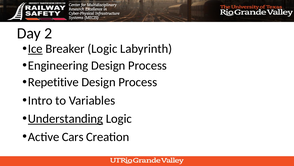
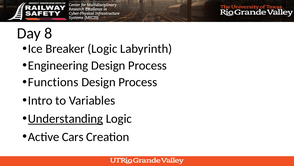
2: 2 -> 8 (48, 33)
Ice underline: present -> none (35, 49)
Repetitive: Repetitive -> Functions (53, 82)
